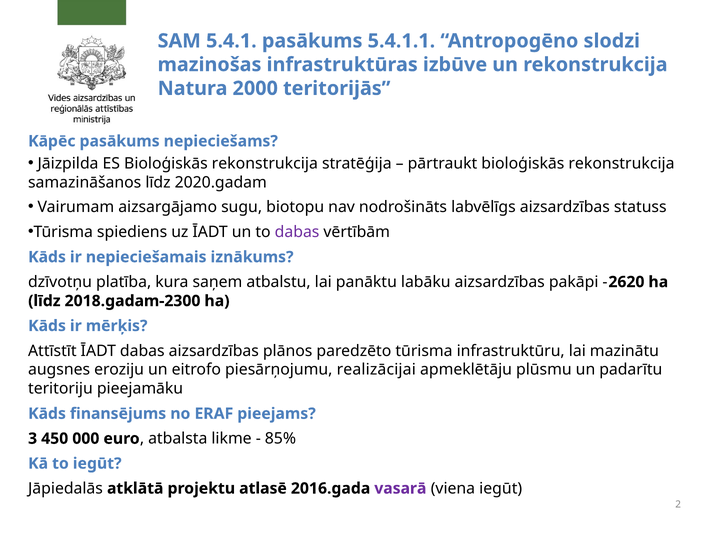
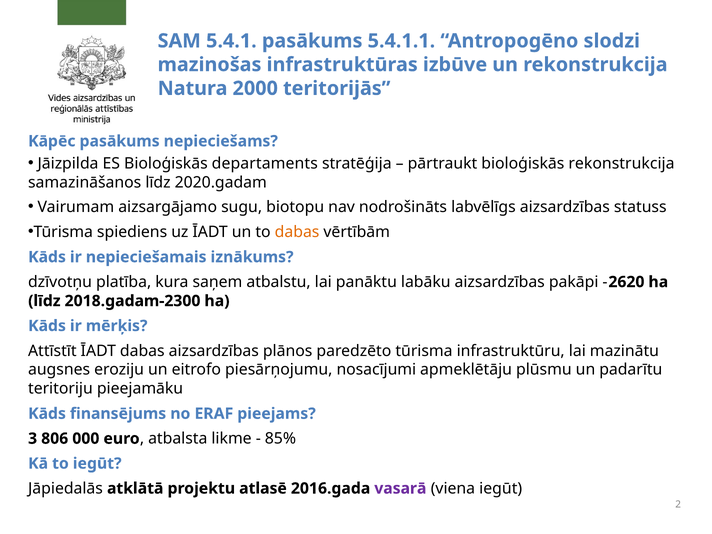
ES Bioloģiskās rekonstrukcija: rekonstrukcija -> departaments (265, 163)
dabas colour: purple -> orange (297, 232)
realizācijai: realizācijai -> nosacījumi (376, 370)
450: 450 -> 806 (55, 439)
